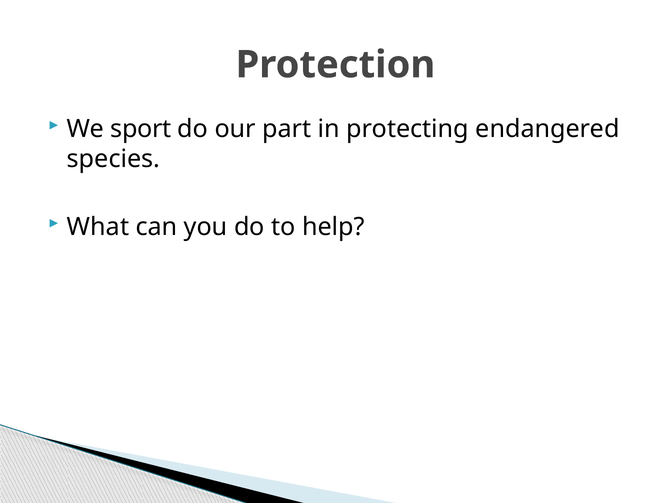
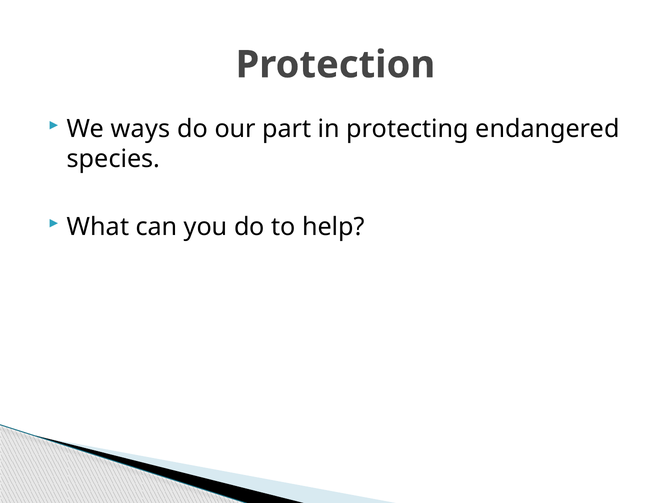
sport: sport -> ways (141, 129)
